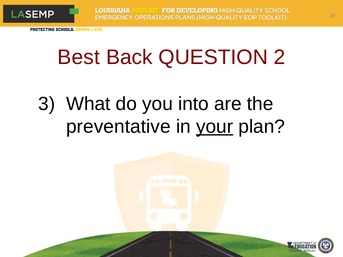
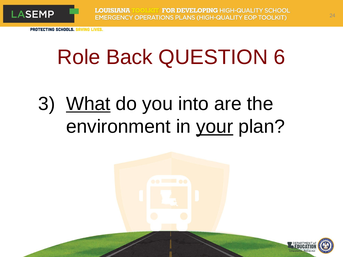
Best: Best -> Role (79, 57)
2: 2 -> 6 (280, 57)
What underline: none -> present (88, 104)
preventative: preventative -> environment (118, 127)
